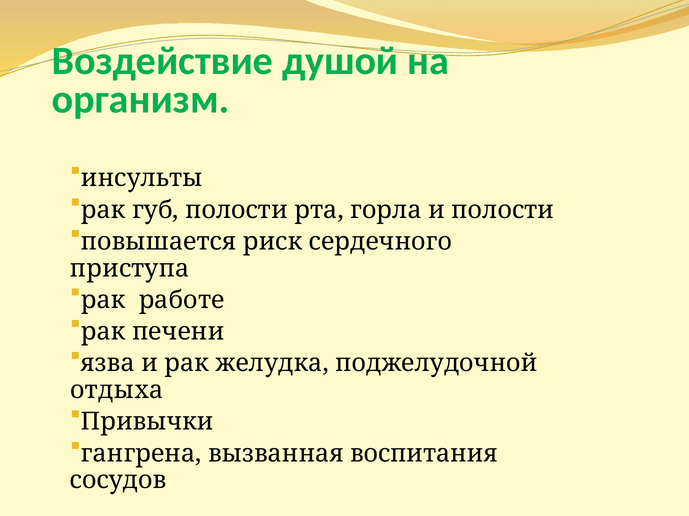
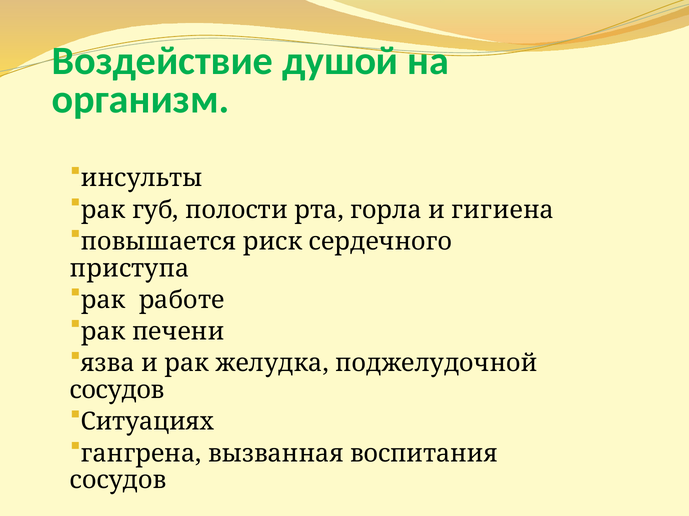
и полости: полости -> гигиена (503, 210)
отдыха: отдыха -> сосудов (117, 391)
Привычки: Привычки -> Ситуациях (147, 422)
